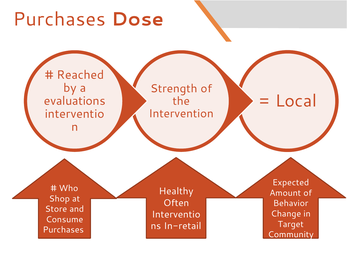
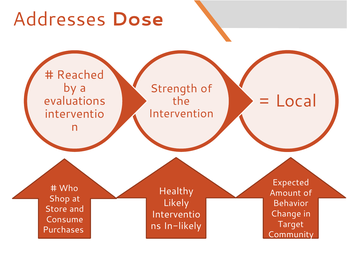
Purchases: Purchases -> Addresses (59, 19)
Often: Often -> Likely (176, 203)
In-retail: In-retail -> In-likely (183, 226)
